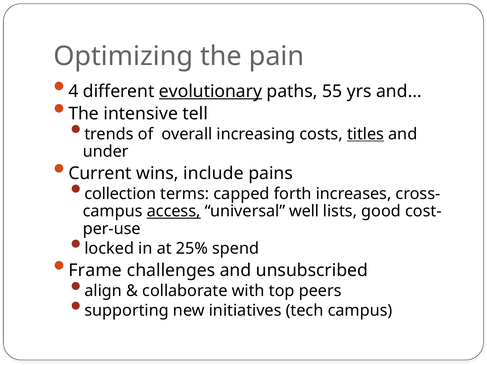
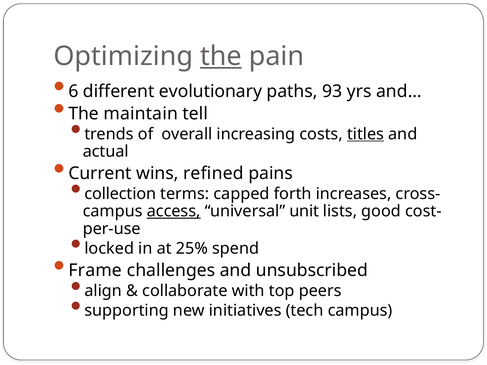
the underline: none -> present (221, 56)
4: 4 -> 6 (73, 91)
evolutionary underline: present -> none (210, 91)
55: 55 -> 93 (332, 91)
intensive: intensive -> maintain (141, 114)
under: under -> actual (106, 152)
include: include -> refined (213, 174)
well: well -> unit (304, 211)
